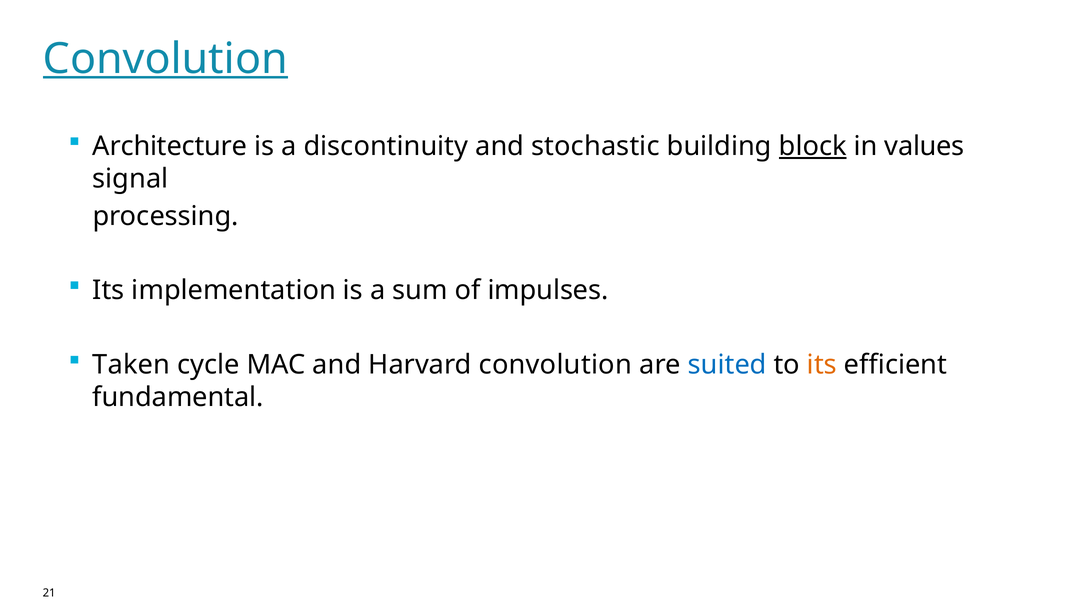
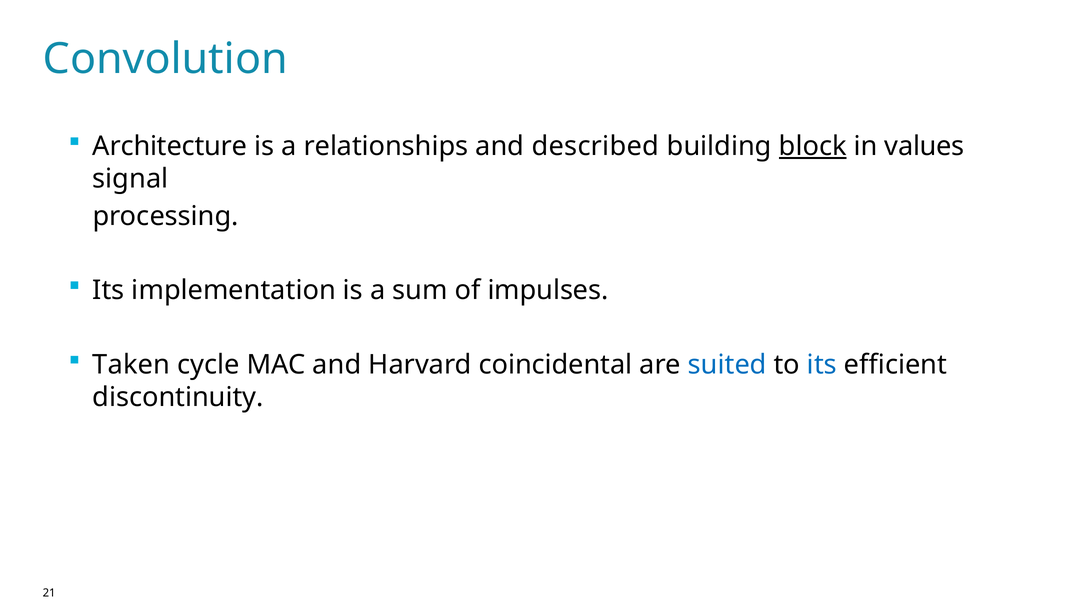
Convolution underline: present -> none (165, 59)
discontinuity: discontinuity -> relationships (386, 146)
stochastic: stochastic -> described (595, 146)
Harvard convolution: convolution -> coincidental (556, 365)
its colour: orange -> blue (822, 365)
fundamental: fundamental -> discontinuity (178, 398)
